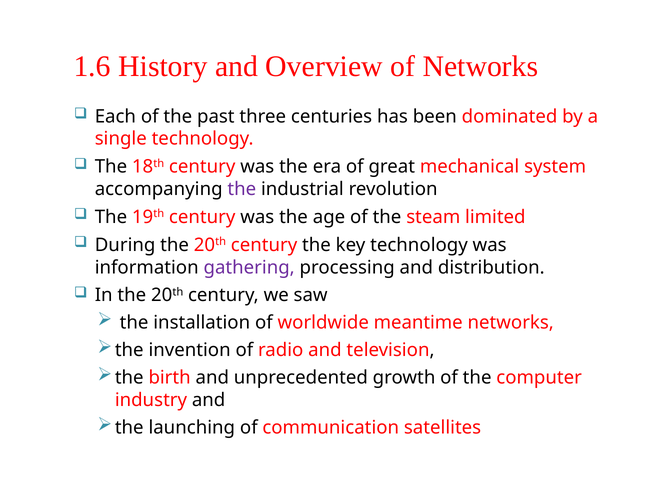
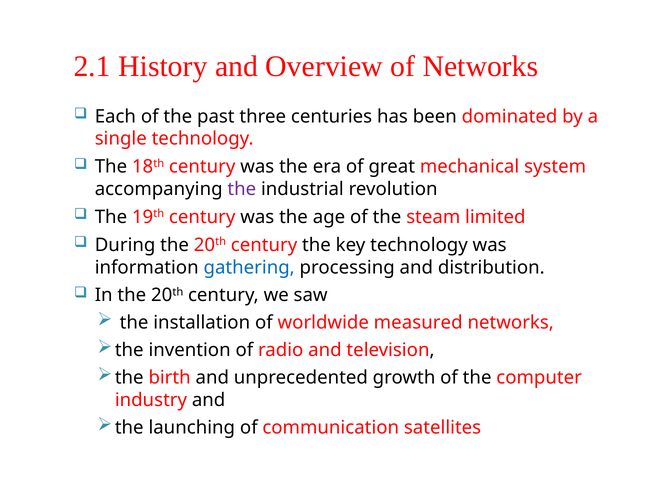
1.6: 1.6 -> 2.1 (92, 66)
gathering colour: purple -> blue (249, 267)
meantime: meantime -> measured (418, 322)
